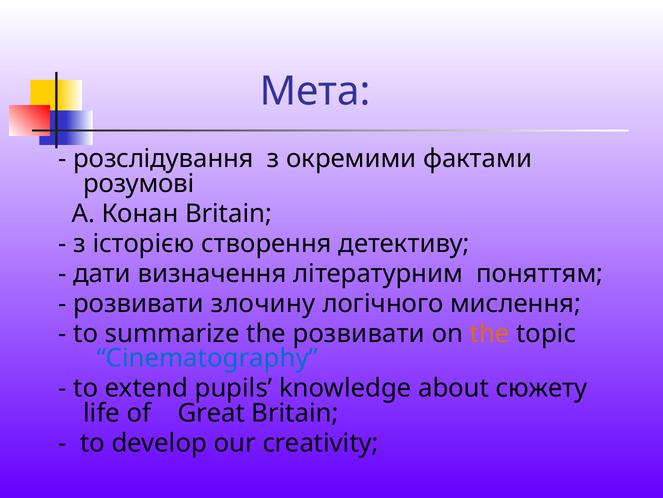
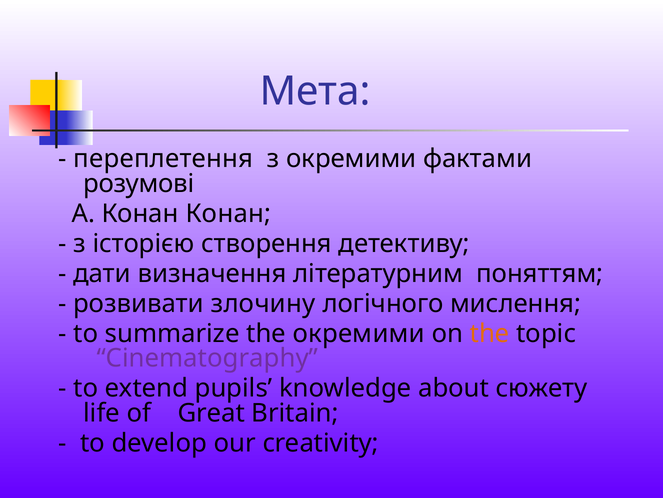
розслідування: розслідування -> переплетення (163, 159)
Конан Britain: Britain -> Конан (228, 213)
the розвивати: розвивати -> окремими (359, 333)
Cinematography colour: blue -> purple (207, 358)
